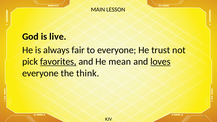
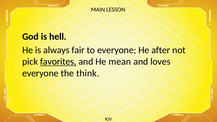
live: live -> hell (58, 37)
trust: trust -> after (161, 50)
loves underline: present -> none (160, 62)
